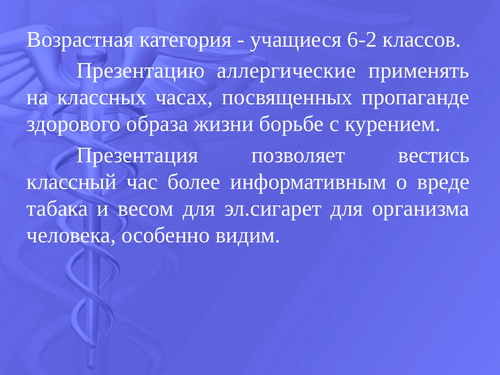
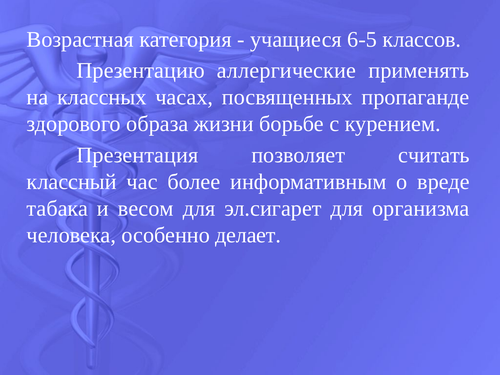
6-2: 6-2 -> 6-5 (362, 40)
вестись: вестись -> считать (434, 155)
видим: видим -> делает (248, 235)
